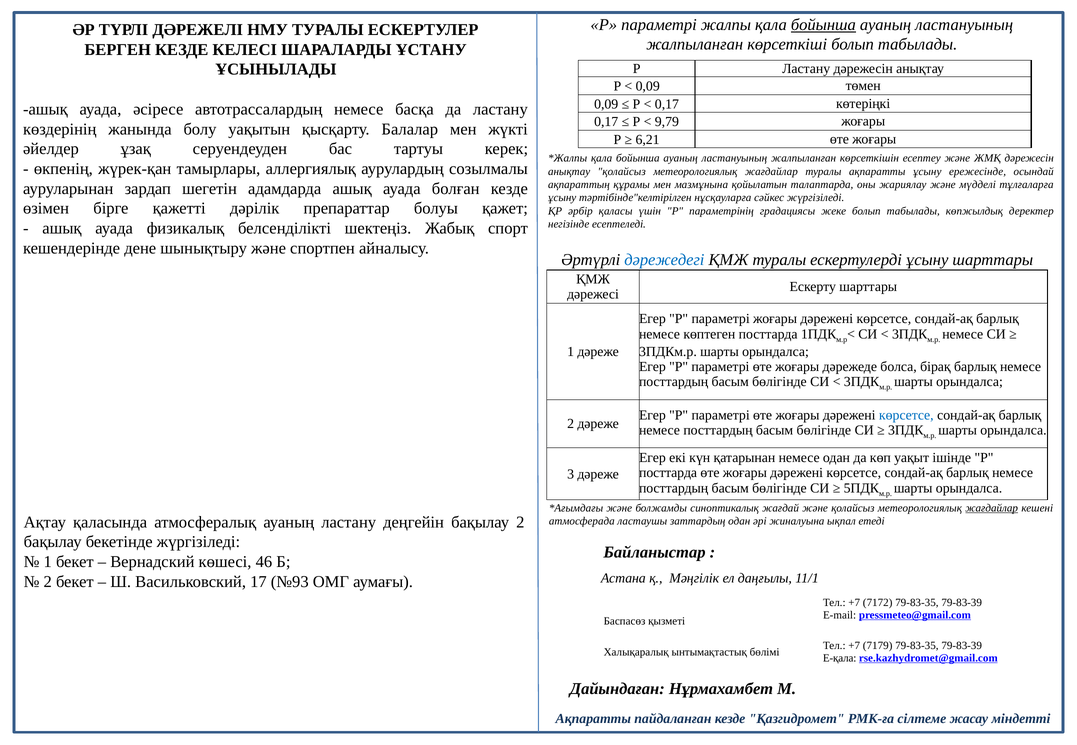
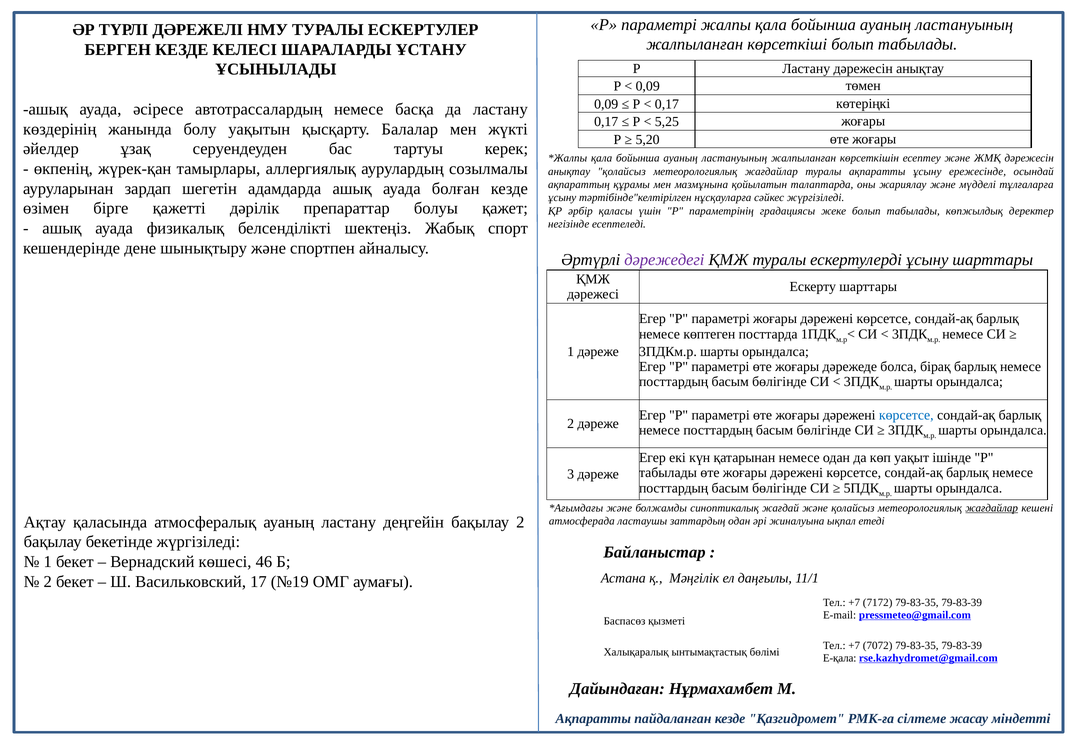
бойынша underline: present -> none (823, 25)
9,79: 9,79 -> 5,25 (667, 122)
6,21: 6,21 -> 5,20 (648, 140)
дәрежедегі colour: blue -> purple (664, 260)
посттарда: посттарда -> табылады (668, 473)
№93: №93 -> №19 (290, 582)
7179: 7179 -> 7072 (878, 646)
